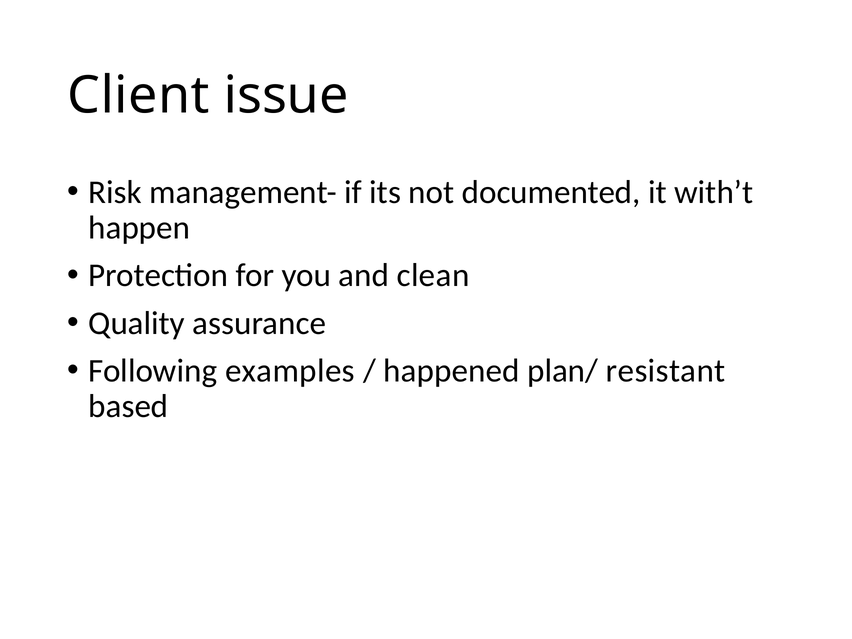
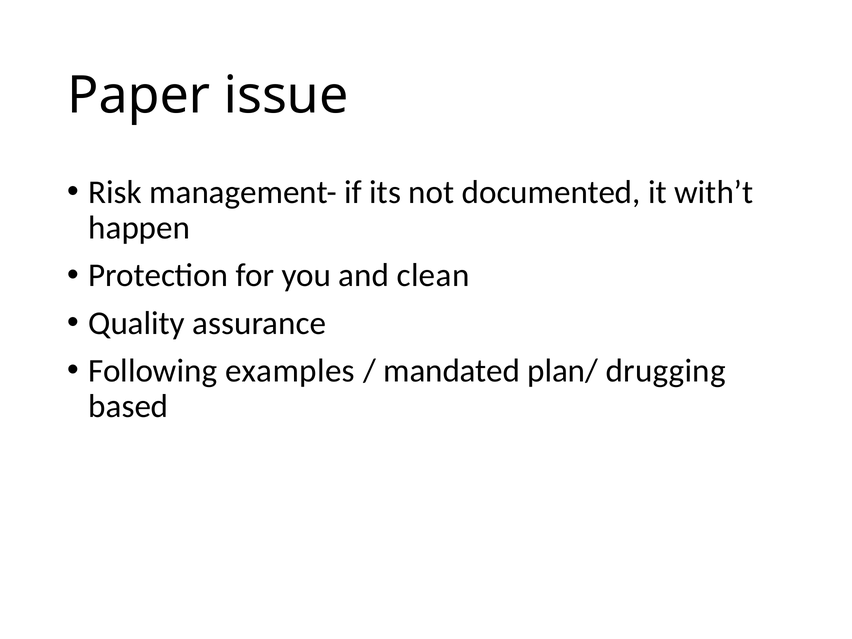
Client: Client -> Paper (139, 95)
happened: happened -> mandated (452, 371)
resistant: resistant -> drugging (666, 371)
